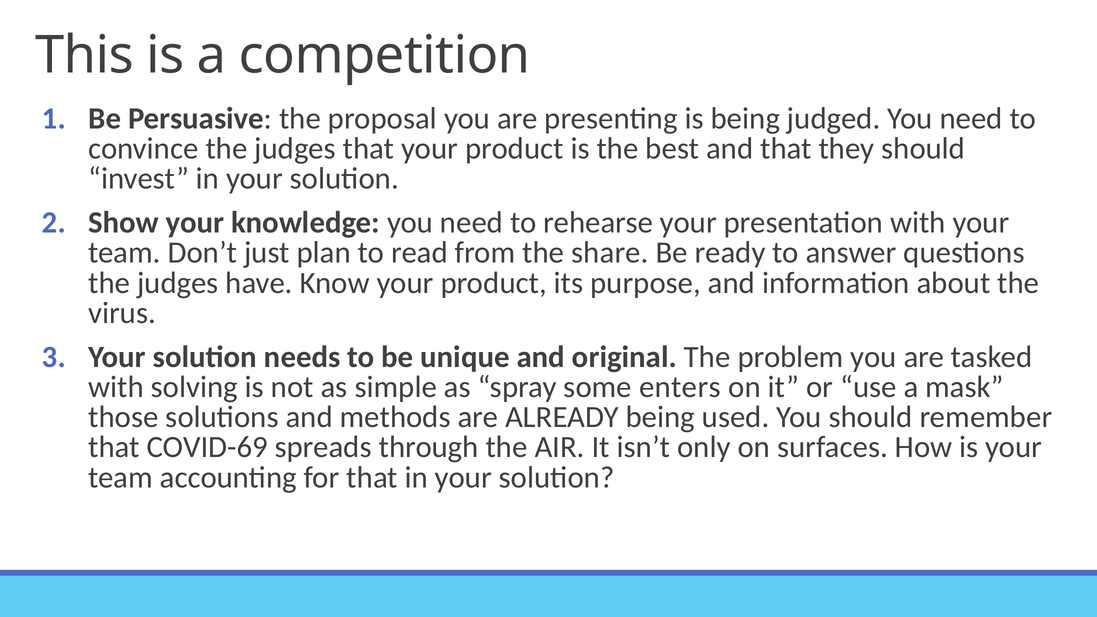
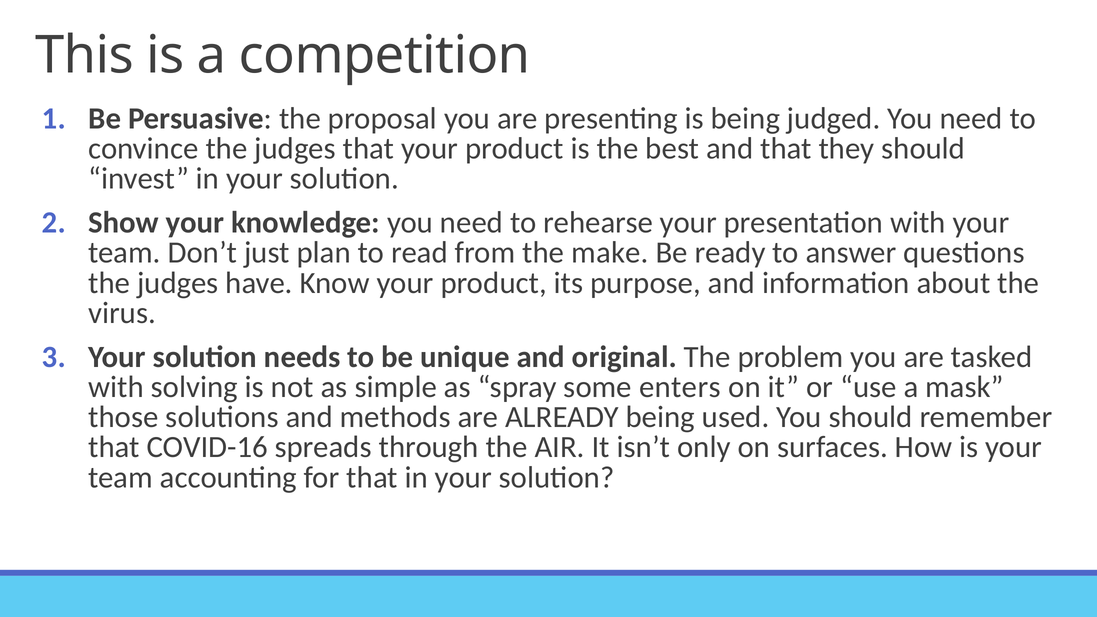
share: share -> make (610, 253)
COVID-69: COVID-69 -> COVID-16 (207, 447)
